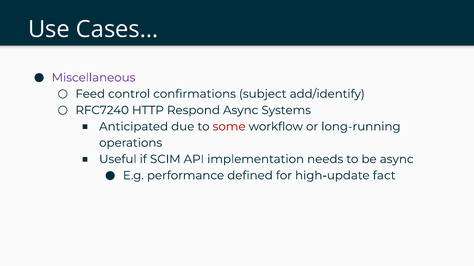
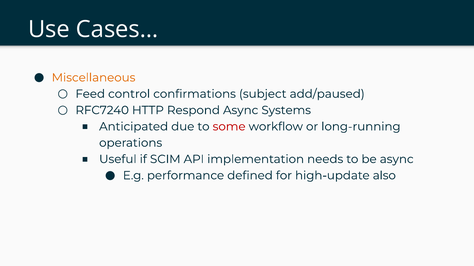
Miscellaneous colour: purple -> orange (94, 78)
add/identify: add/identify -> add/paused (327, 94)
fact: fact -> also (384, 176)
